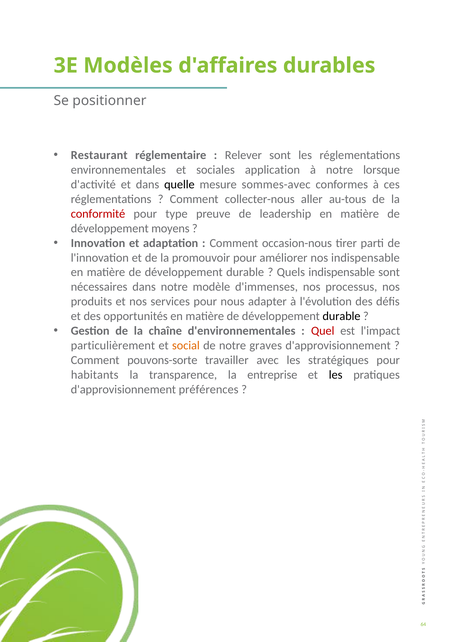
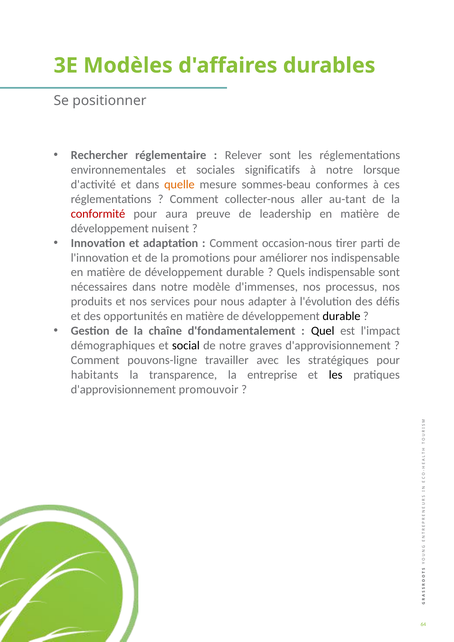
Restaurant: Restaurant -> Rechercher (99, 155)
application: application -> significatifs (272, 170)
quelle colour: black -> orange (179, 185)
sommes-avec: sommes-avec -> sommes-beau (276, 185)
au-tous: au-tous -> au-tant (347, 199)
type: type -> aura (177, 214)
moyens: moyens -> nuisent (170, 228)
promouvoir: promouvoir -> promotions (201, 258)
d'environnementales: d'environnementales -> d'fondamentalement (242, 331)
Quel colour: red -> black (323, 331)
particulièrement: particulièrement -> démographiques (113, 346)
social colour: orange -> black (186, 346)
pouvons-sorte: pouvons-sorte -> pouvons-ligne (162, 360)
préférences: préférences -> promouvoir (209, 389)
